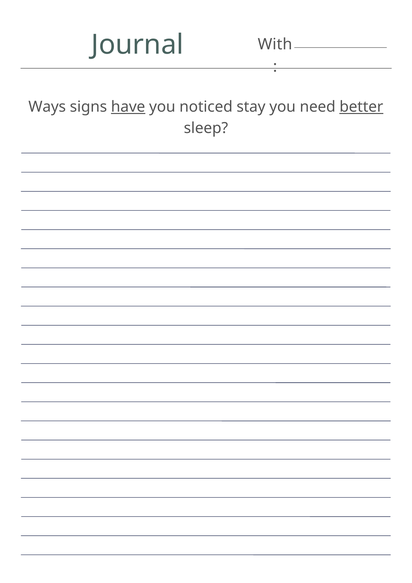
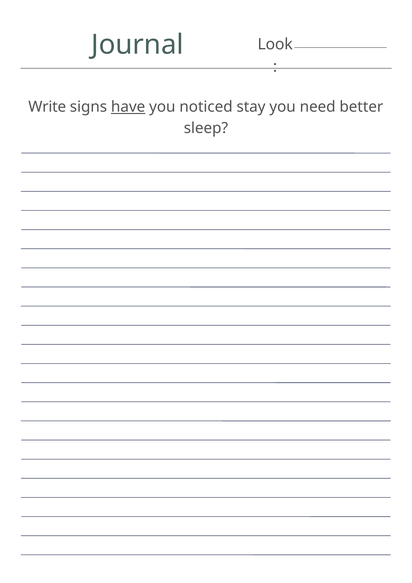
With: With -> Look (275, 44)
Ways: Ways -> Write (47, 107)
better underline: present -> none (361, 107)
